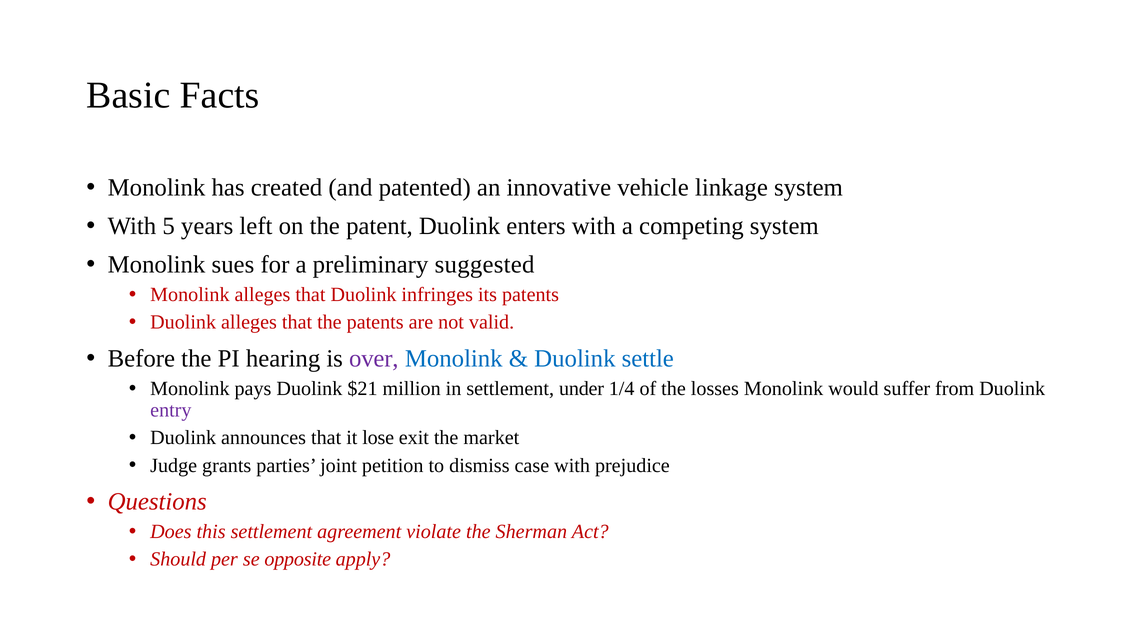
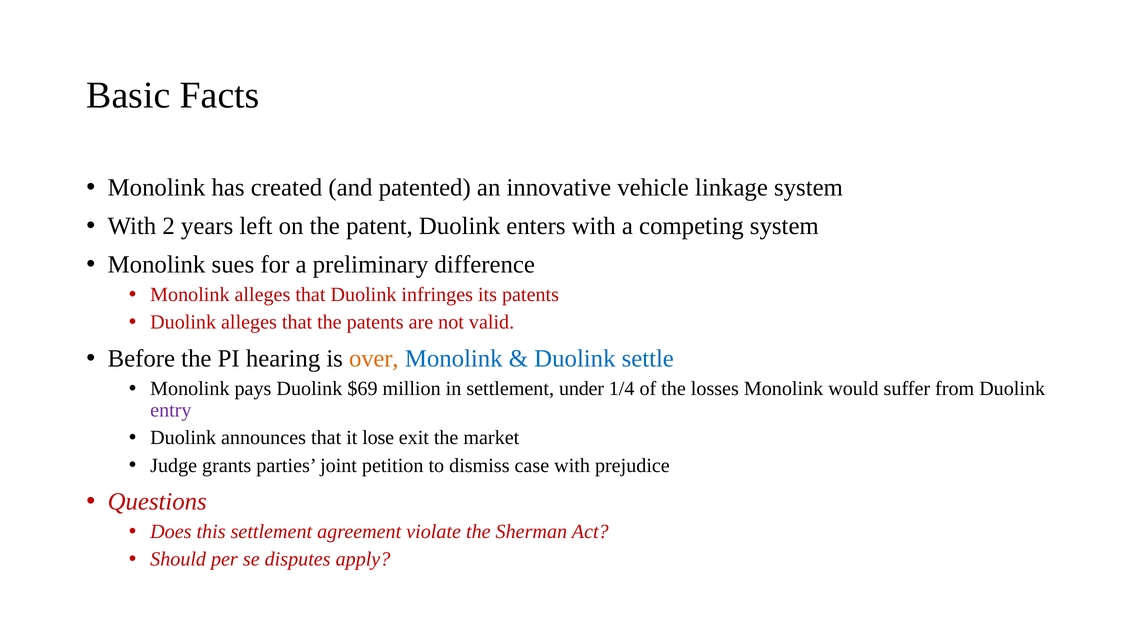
5: 5 -> 2 (169, 226)
suggested: suggested -> difference (485, 265)
over colour: purple -> orange (374, 358)
$21: $21 -> $69 (362, 388)
opposite: opposite -> disputes (298, 559)
